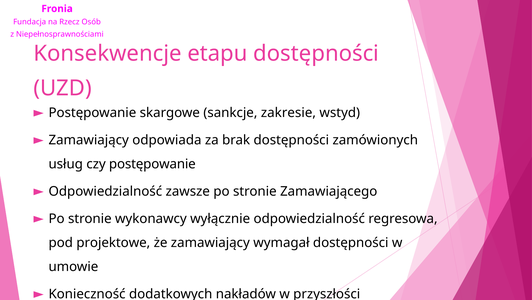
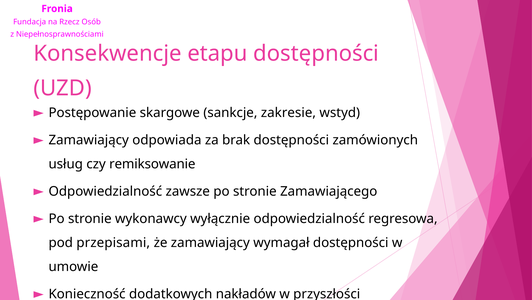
czy postępowanie: postępowanie -> remiksowanie (152, 164)
projektowe: projektowe -> przepisami (113, 242)
